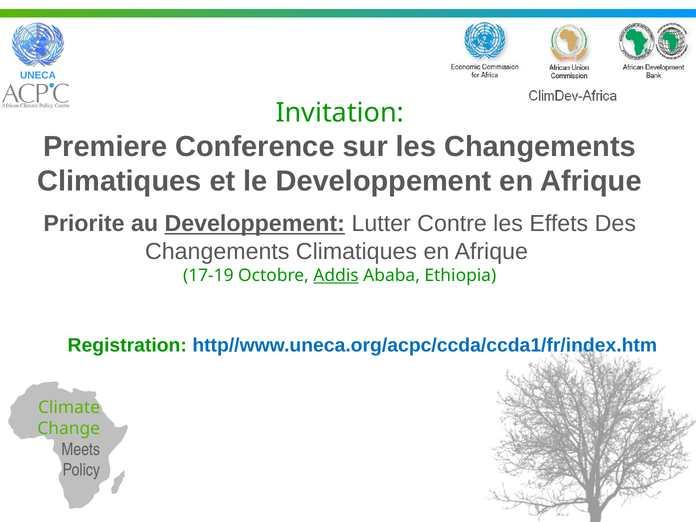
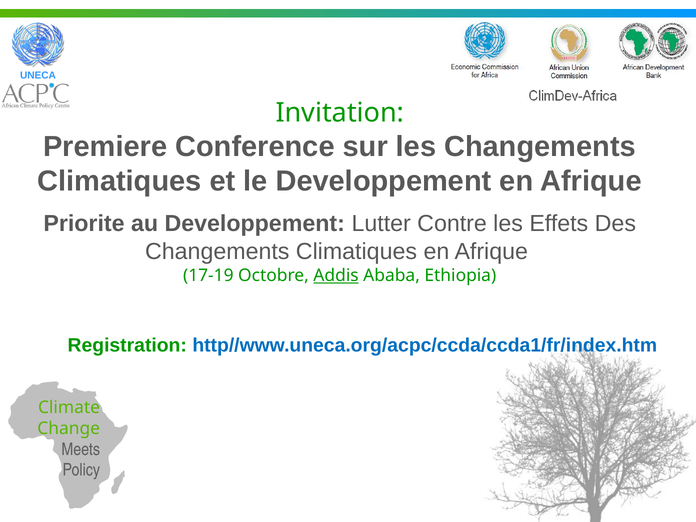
Developpement underline: present -> none (255, 224)
